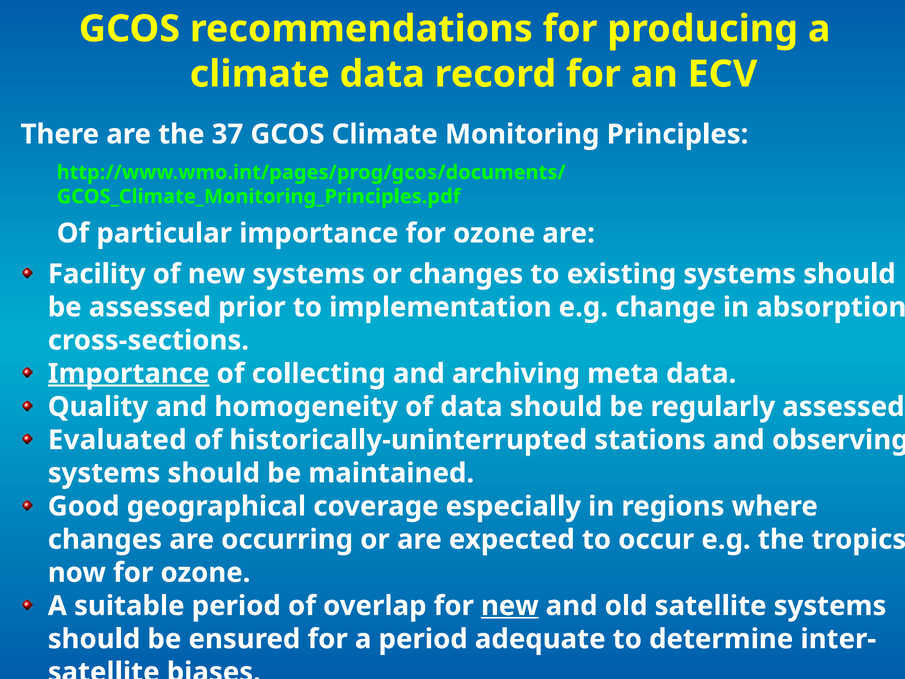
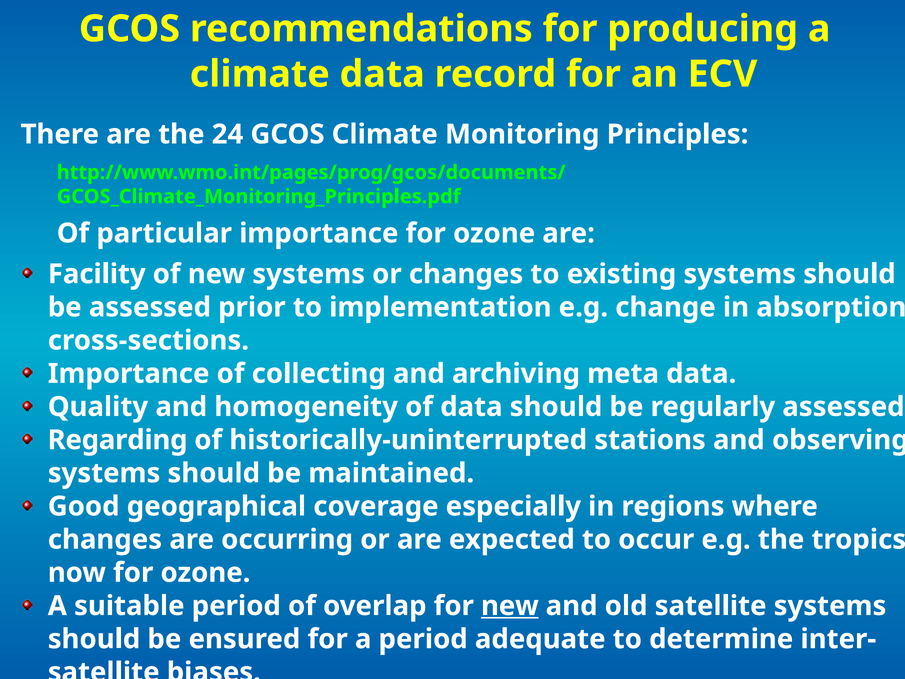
37: 37 -> 24 (227, 134)
Importance underline: present -> none (129, 374)
Evaluated: Evaluated -> Regarding (118, 440)
